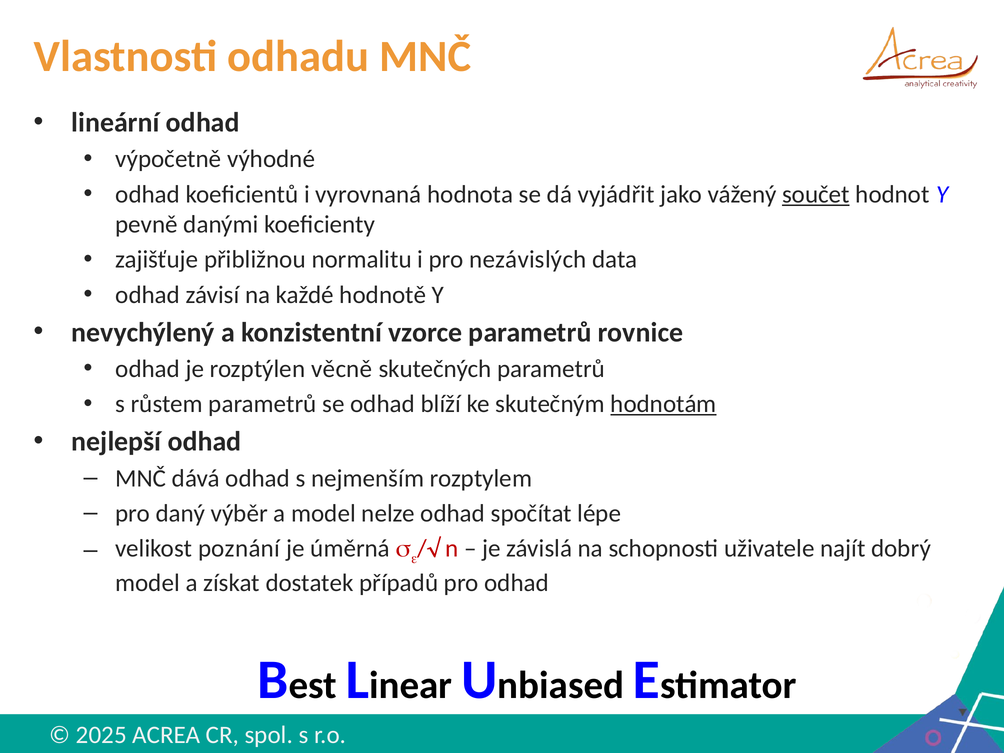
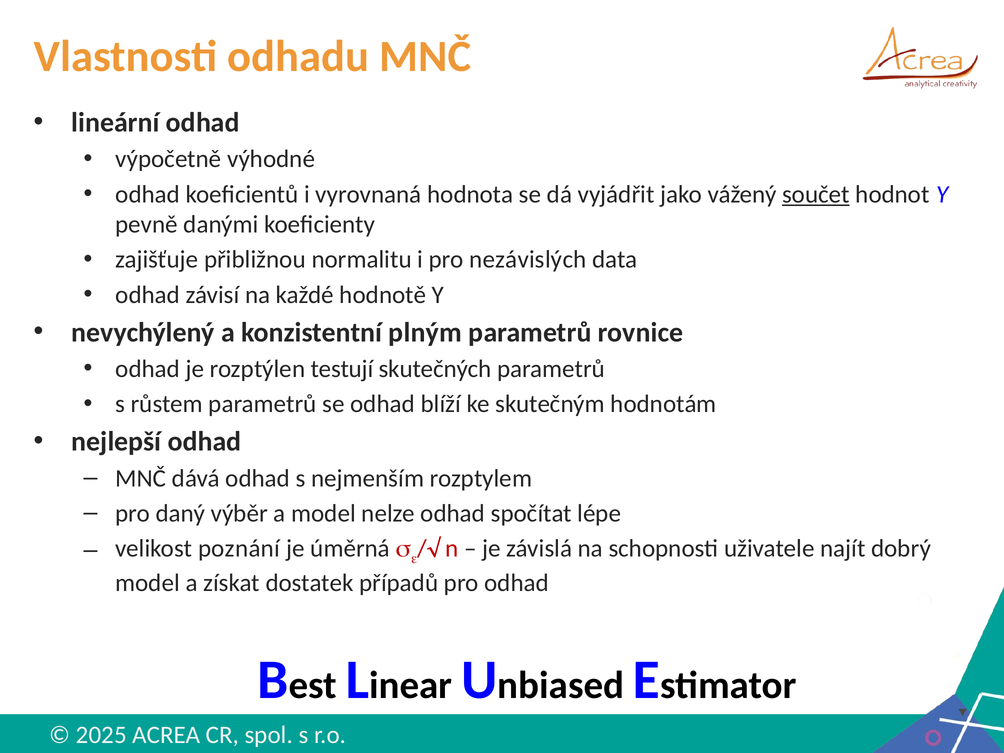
vzorce: vzorce -> plným (425, 332)
věcně: věcně -> testují (342, 369)
hodnotám underline: present -> none (663, 404)
